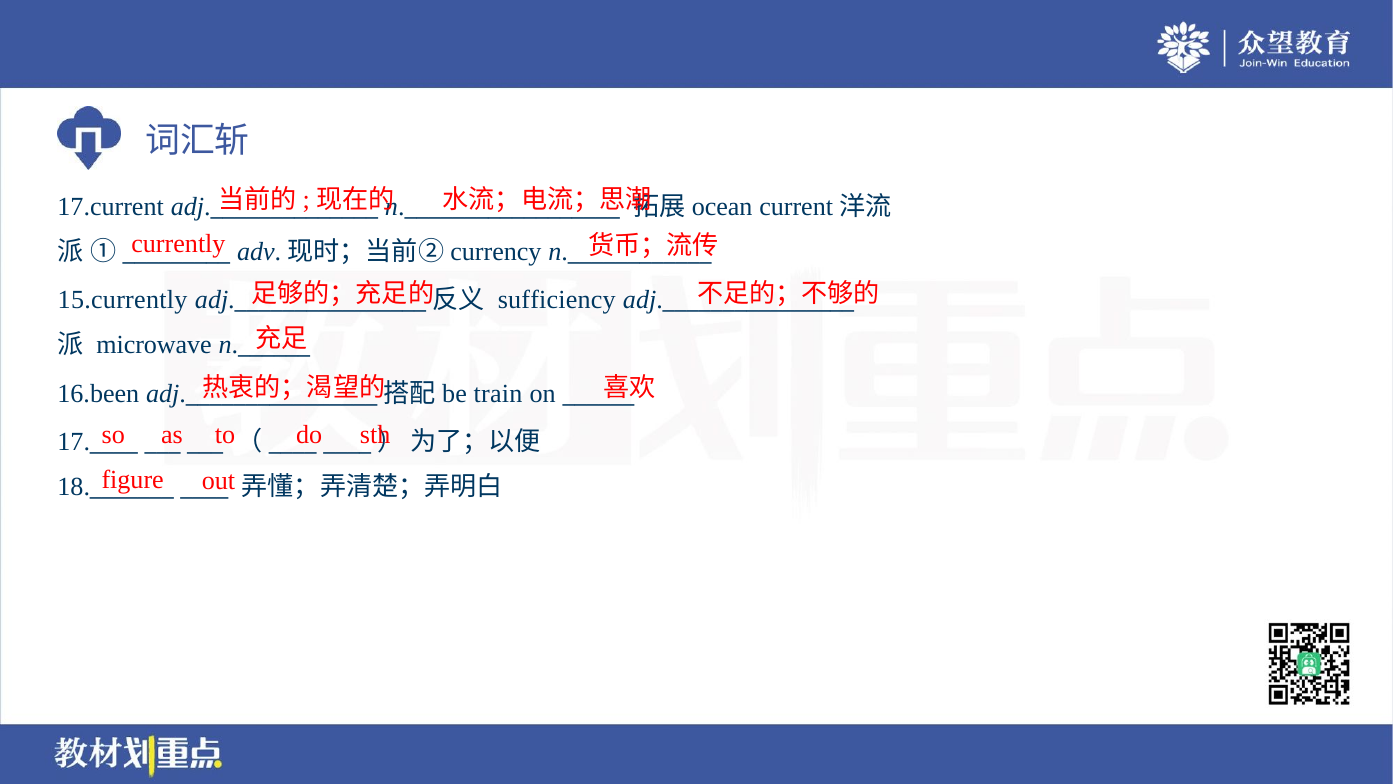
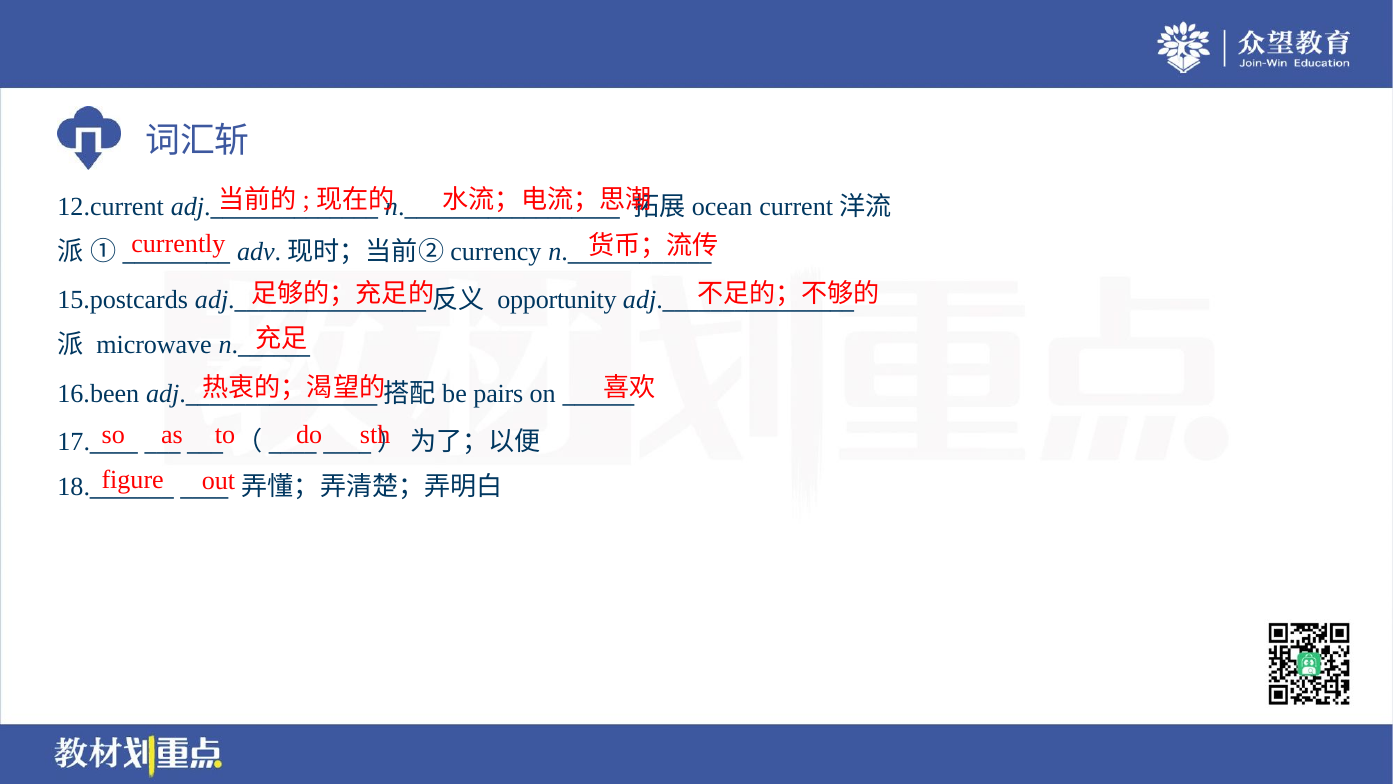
17.current: 17.current -> 12.current (111, 206)
15.currently: 15.currently -> 15.postcards (123, 300)
sufficiency: sufficiency -> opportunity (557, 300)
train: train -> pairs (498, 394)
